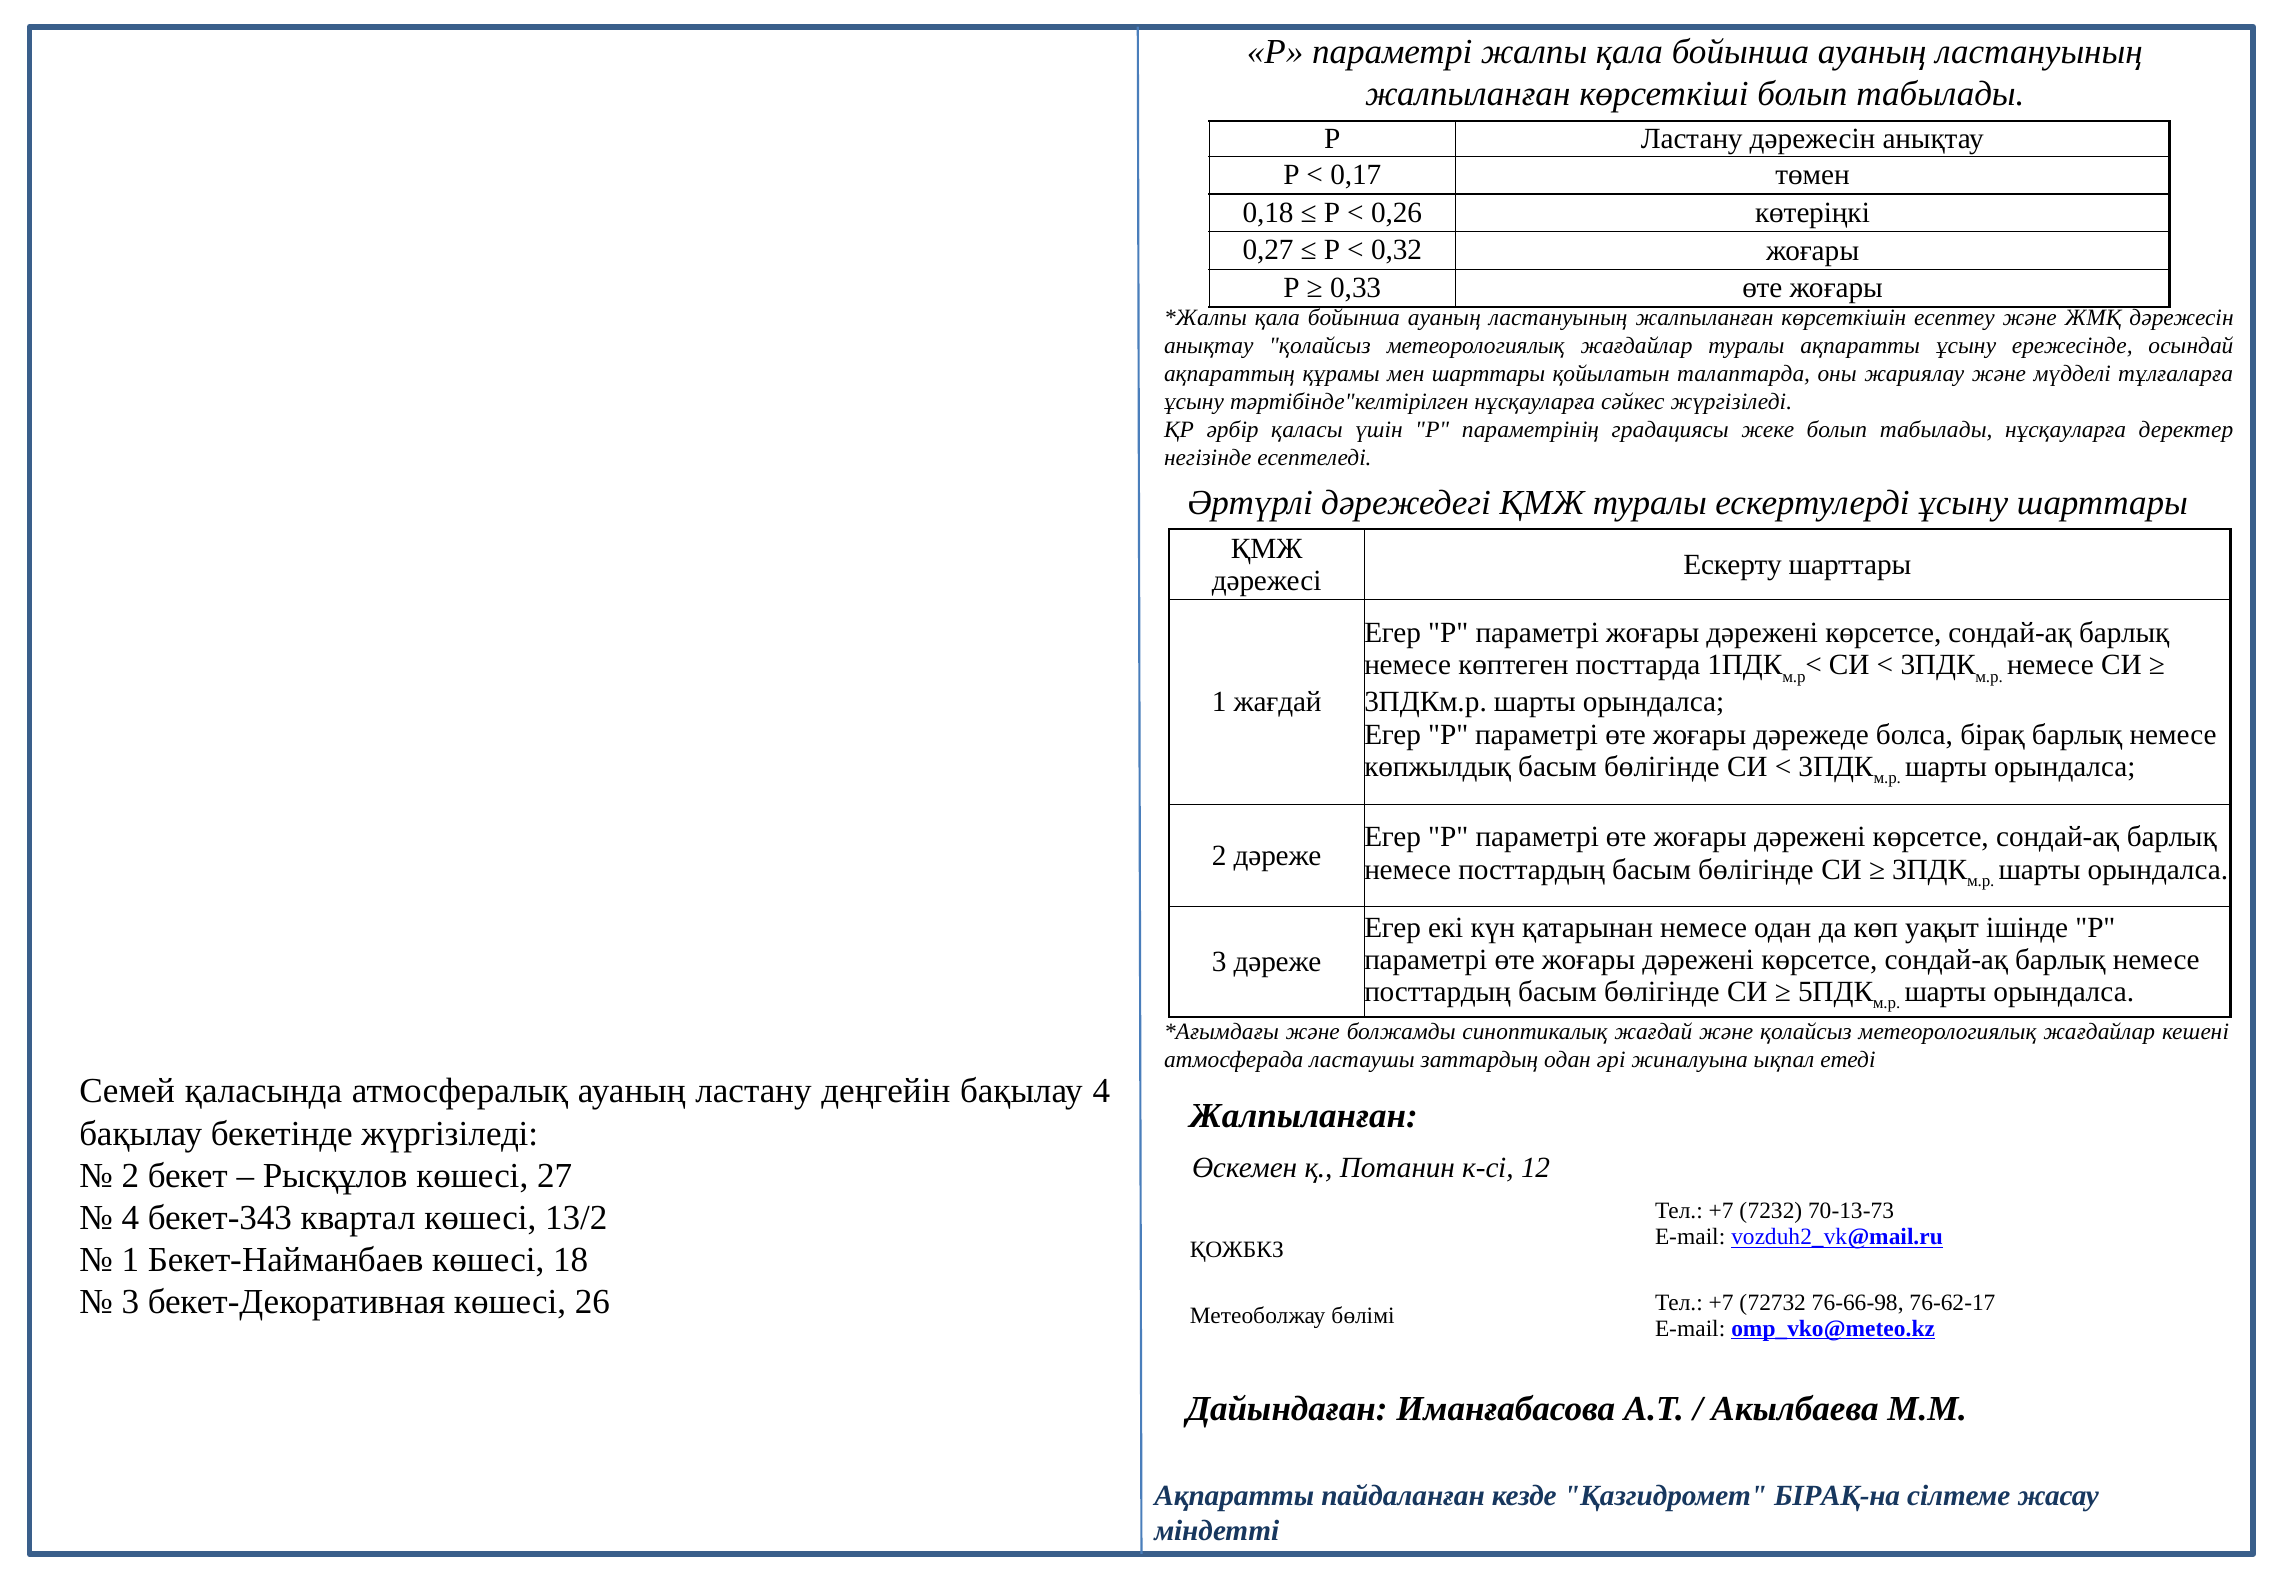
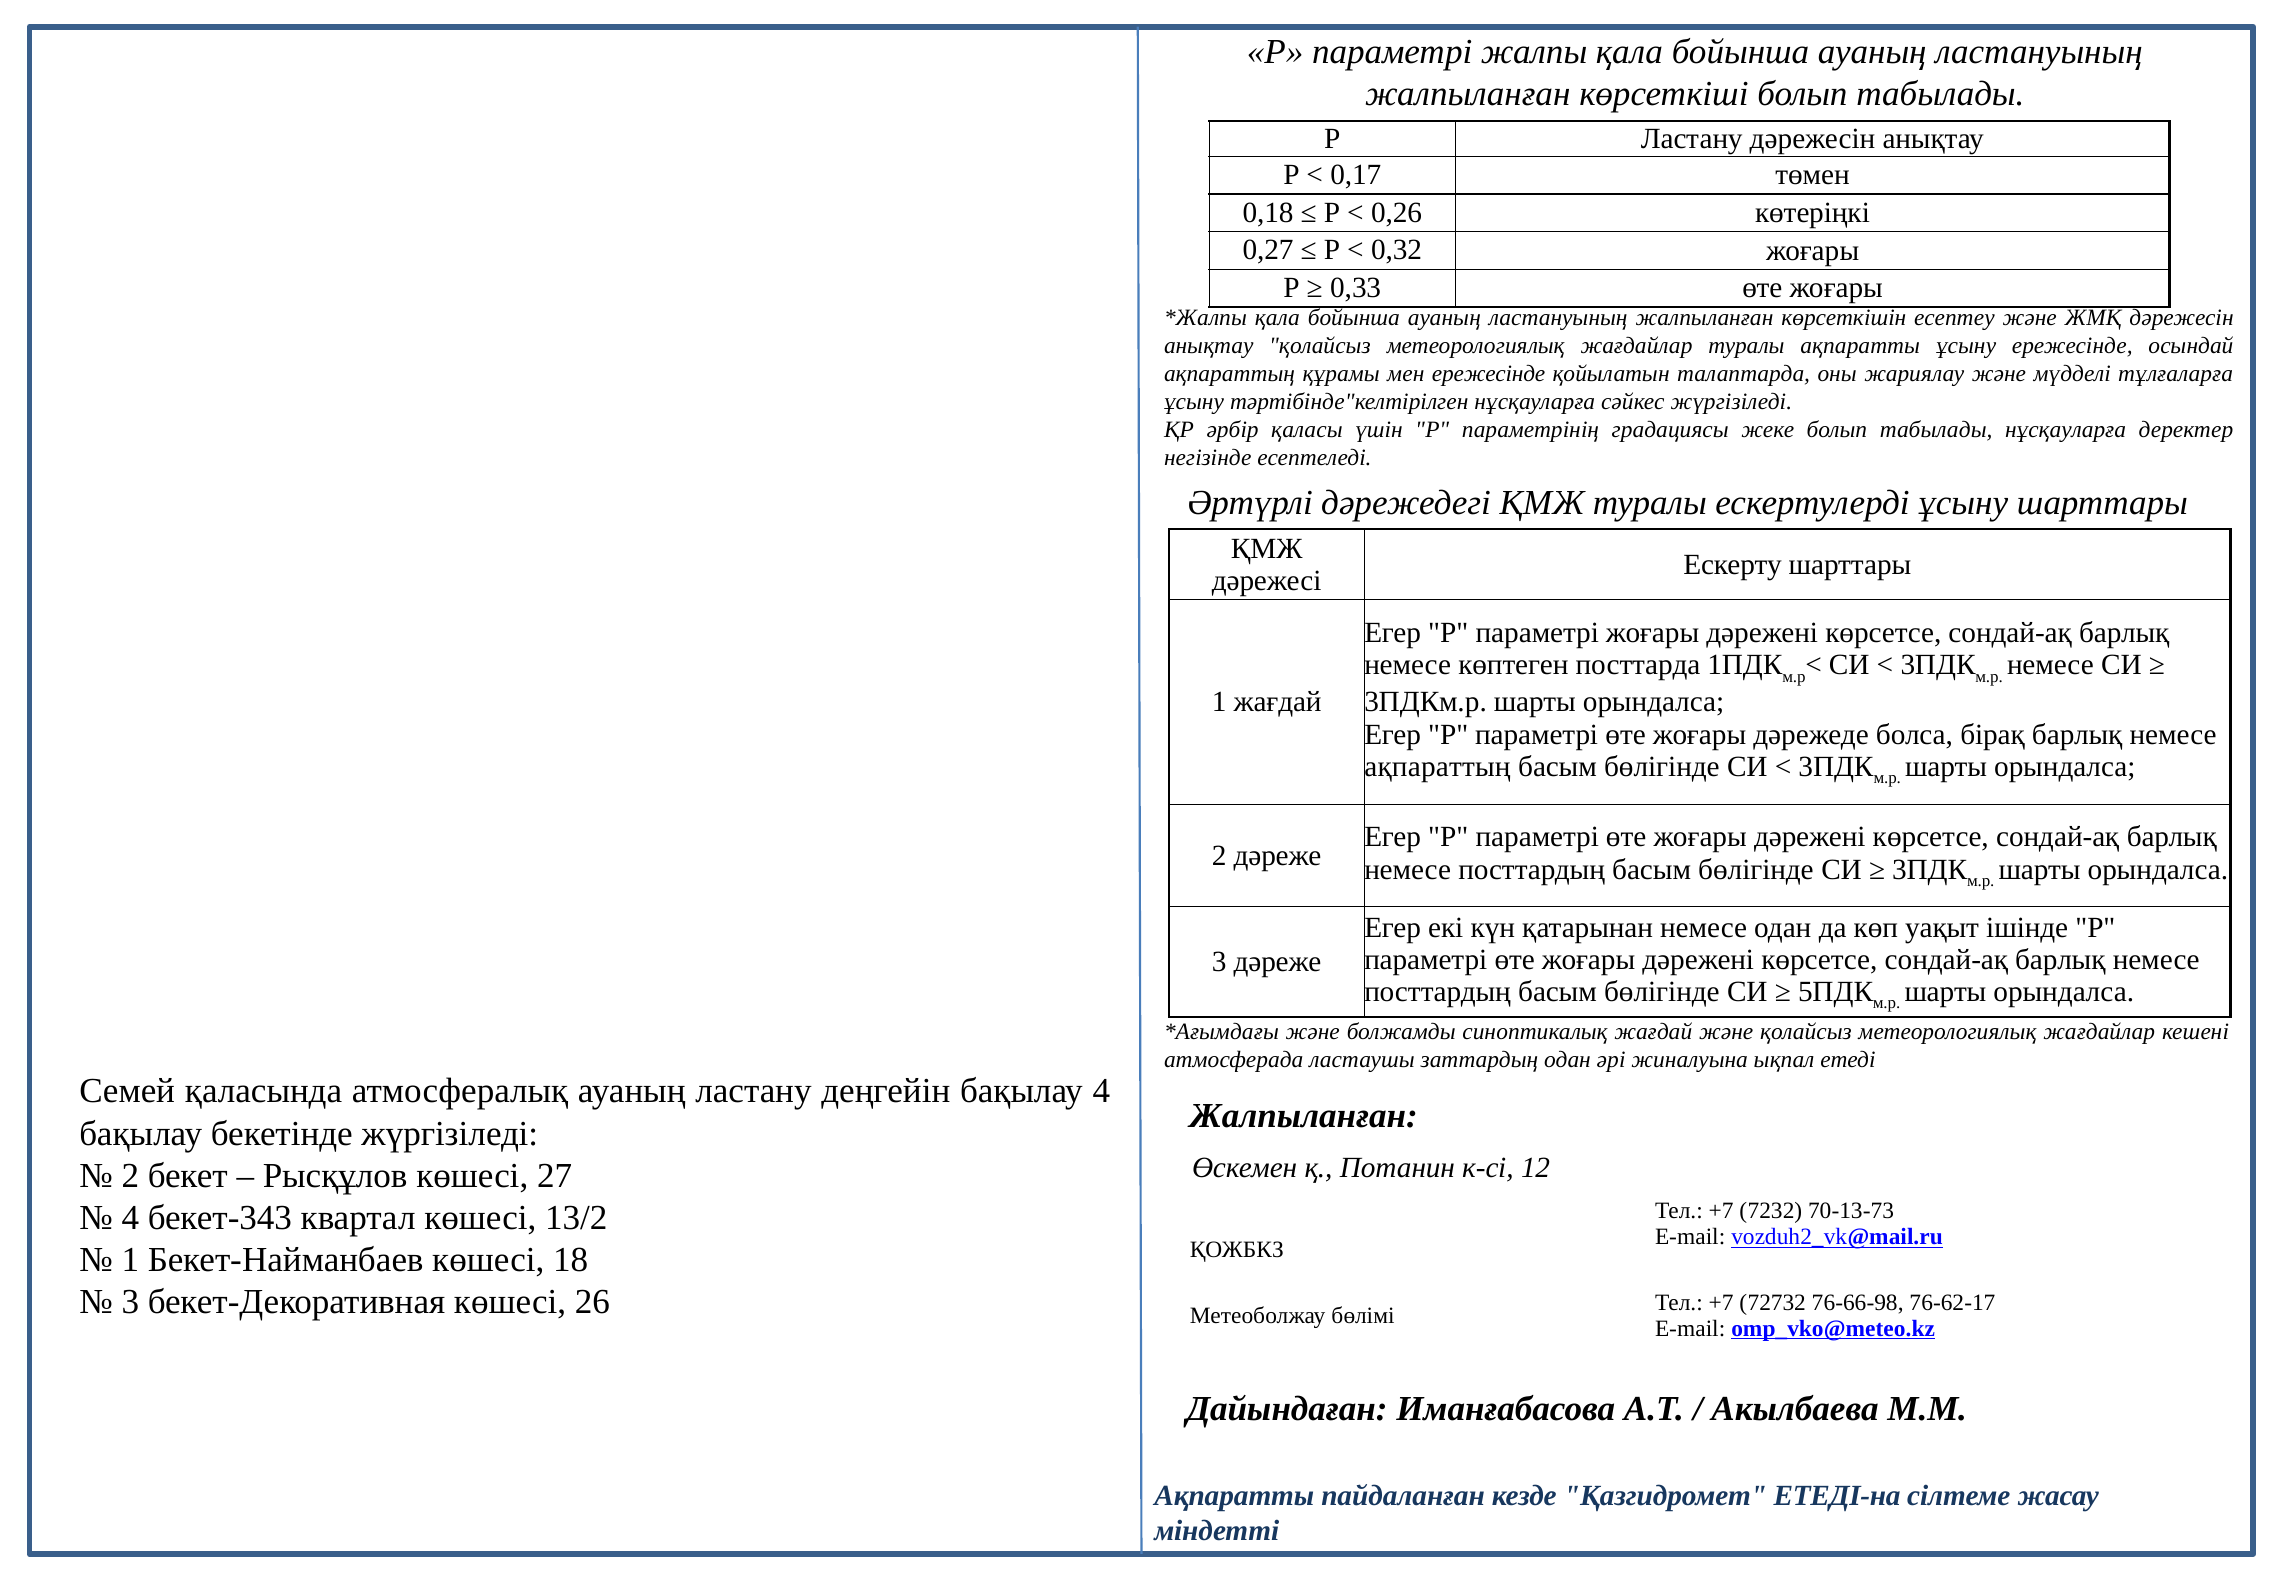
мен шарттары: шарттары -> ережесінде (1489, 374)
көпжылдық: көпжылдық -> ақпараттың (1437, 766)
БІРАҚ-на: БІРАҚ-на -> ЕТЕДІ-на (1837, 1495)
